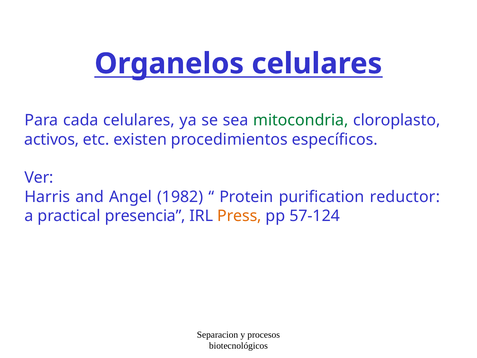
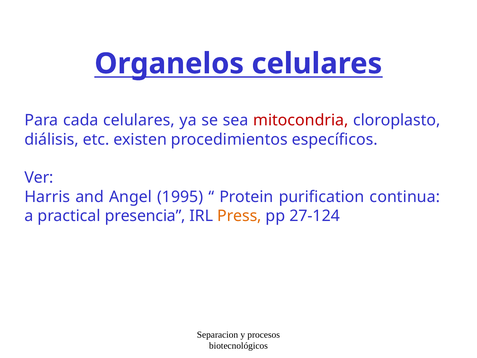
mitocondria colour: green -> red (301, 120)
activos: activos -> diálisis (52, 139)
1982: 1982 -> 1995 (180, 197)
reductor: reductor -> continua (405, 197)
57-124: 57-124 -> 27-124 (315, 216)
